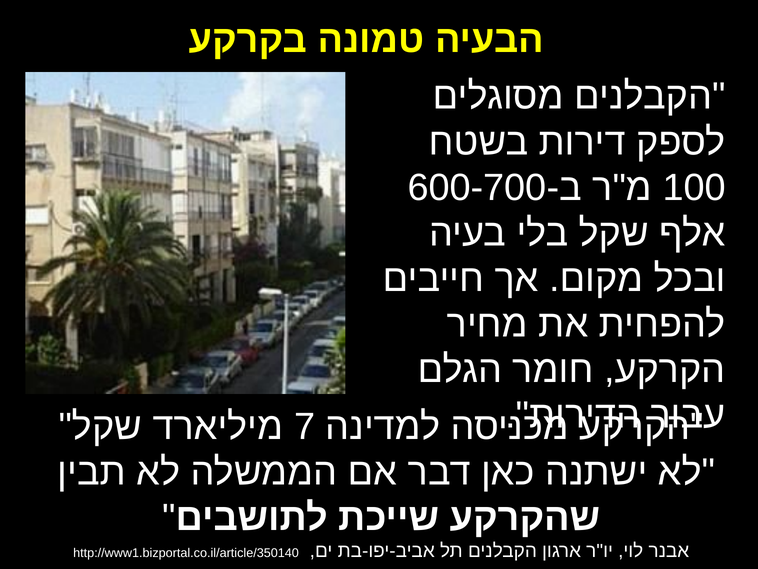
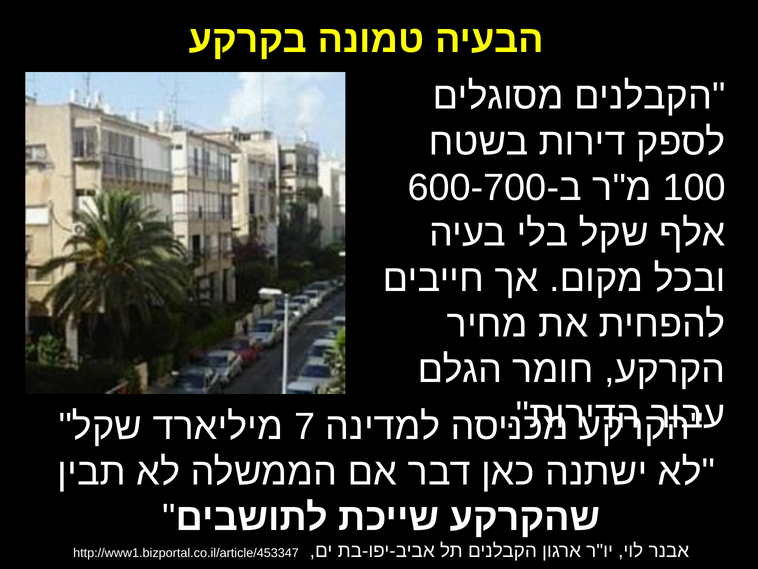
http://www1.bizportal.co.il/article/350140: http://www1.bizportal.co.il/article/350140 -> http://www1.bizportal.co.il/article/453347 (186, 552)
